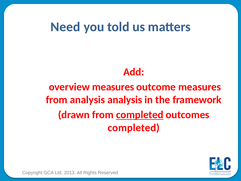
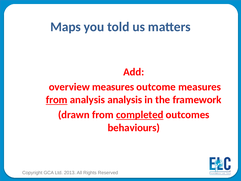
Need: Need -> Maps (66, 27)
from underline: none -> present (57, 100)
completed: completed -> behaviours (134, 128)
